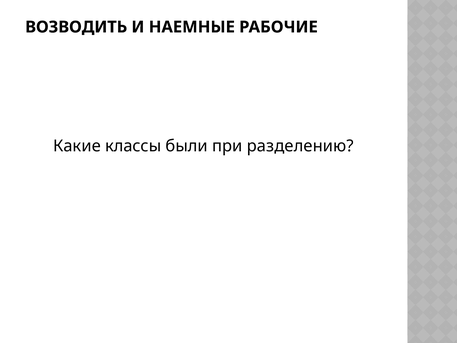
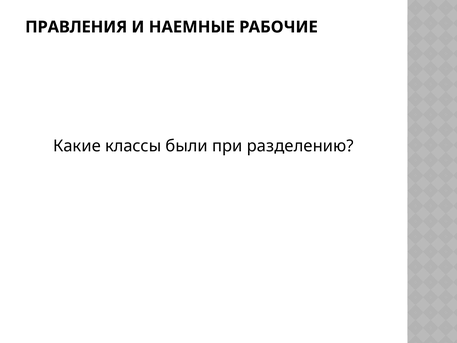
ВОЗВОДИТЬ: ВОЗВОДИТЬ -> ПРАВЛЕНИЯ (76, 27)
